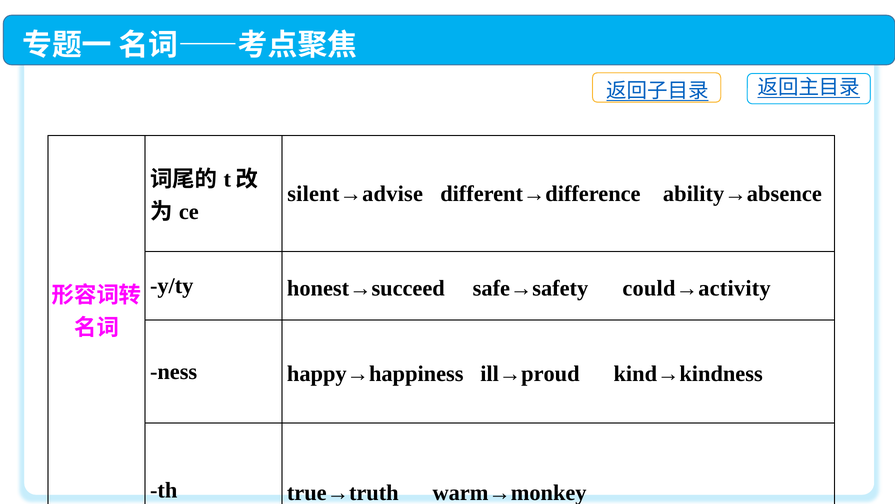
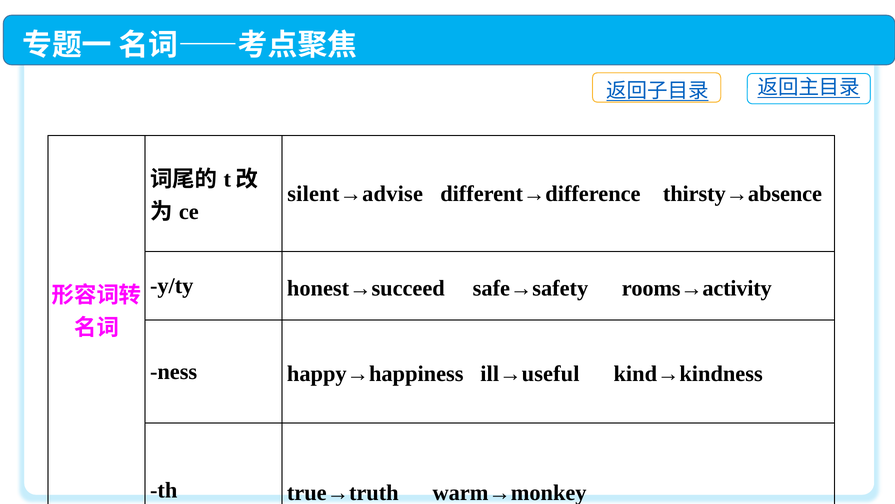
ability→absence: ability→absence -> thirsty→absence (742, 193)
could→activity: could→activity -> rooms→activity (697, 288)
ill→proud: ill→proud -> ill→useful (530, 374)
